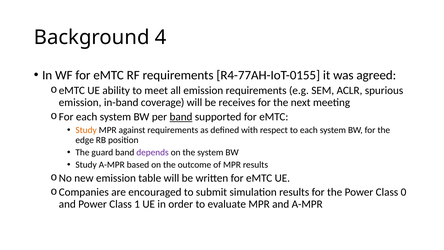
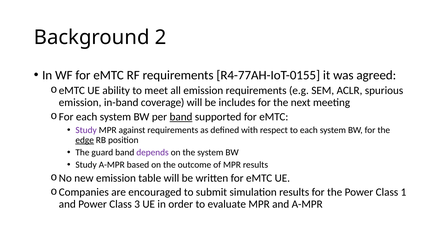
4: 4 -> 2 (161, 37)
receives: receives -> includes (237, 102)
Study colour: orange -> purple (86, 130)
edge underline: none -> present (85, 140)
0: 0 -> 1 (403, 192)
1: 1 -> 3 (137, 204)
